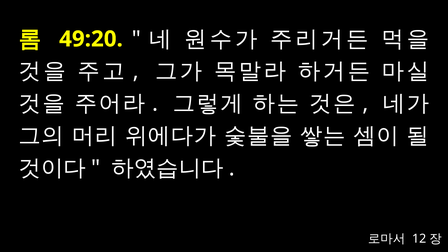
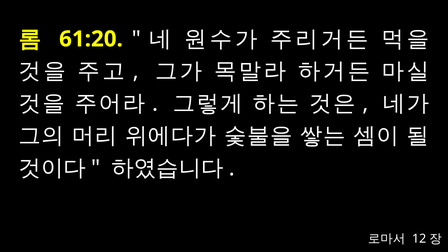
49:20: 49:20 -> 61:20 (91, 39)
